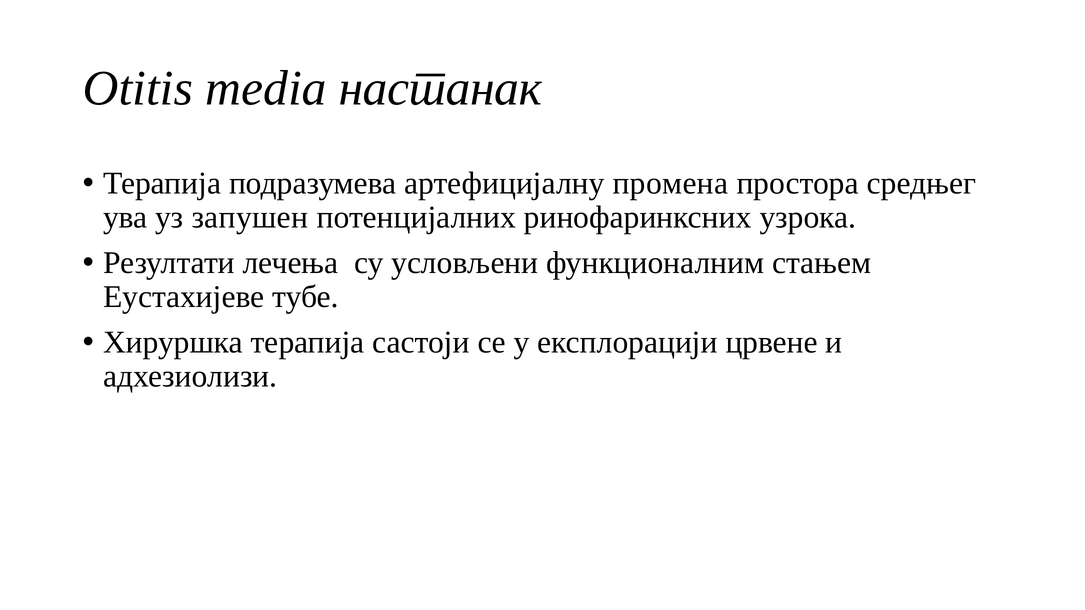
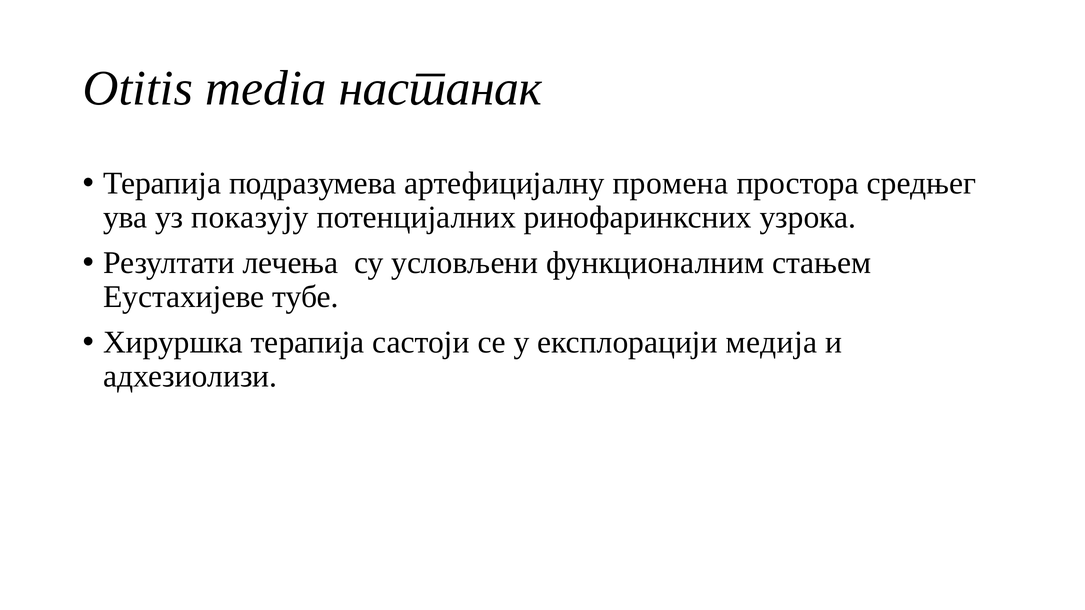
запушен: запушен -> показују (250, 217)
црвене: црвене -> медија (771, 342)
